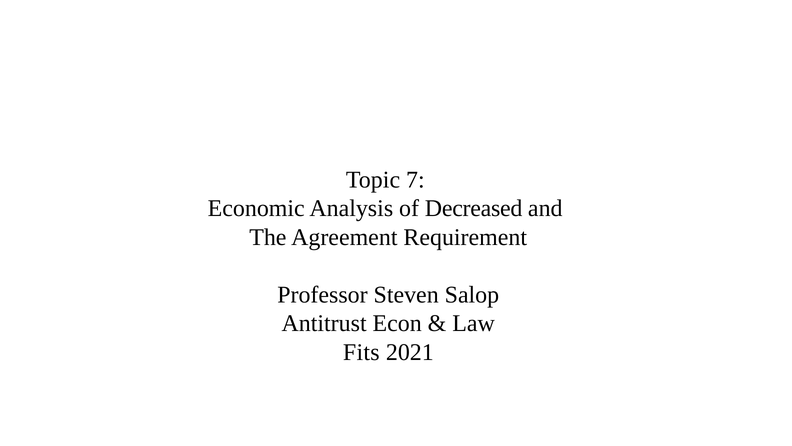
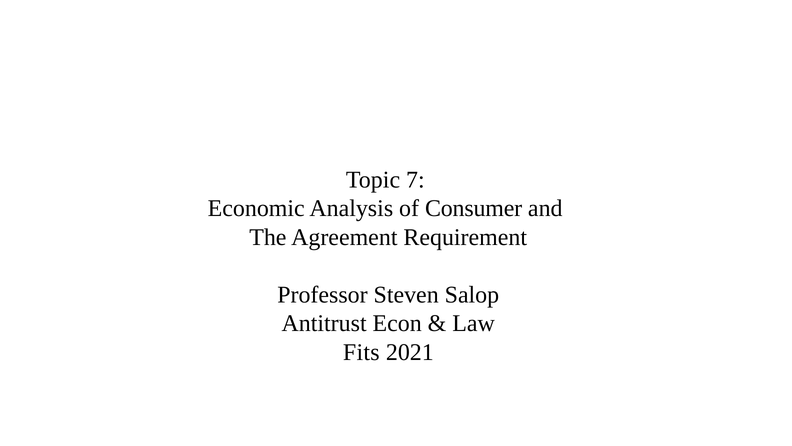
Decreased: Decreased -> Consumer (474, 208)
